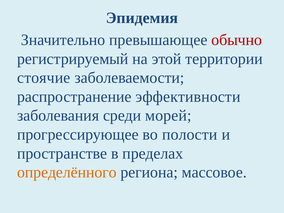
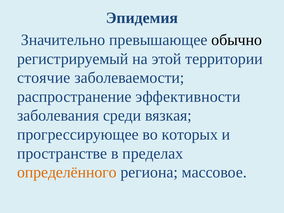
обычно colour: red -> black (237, 40)
морей: морей -> вязкая (168, 116)
полости: полости -> которых (190, 135)
